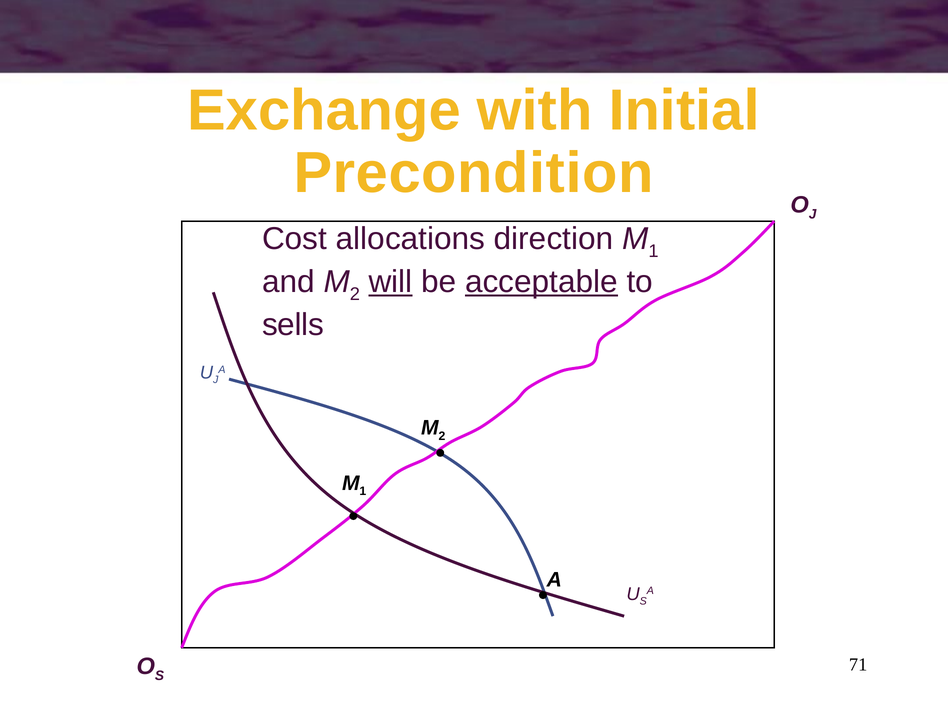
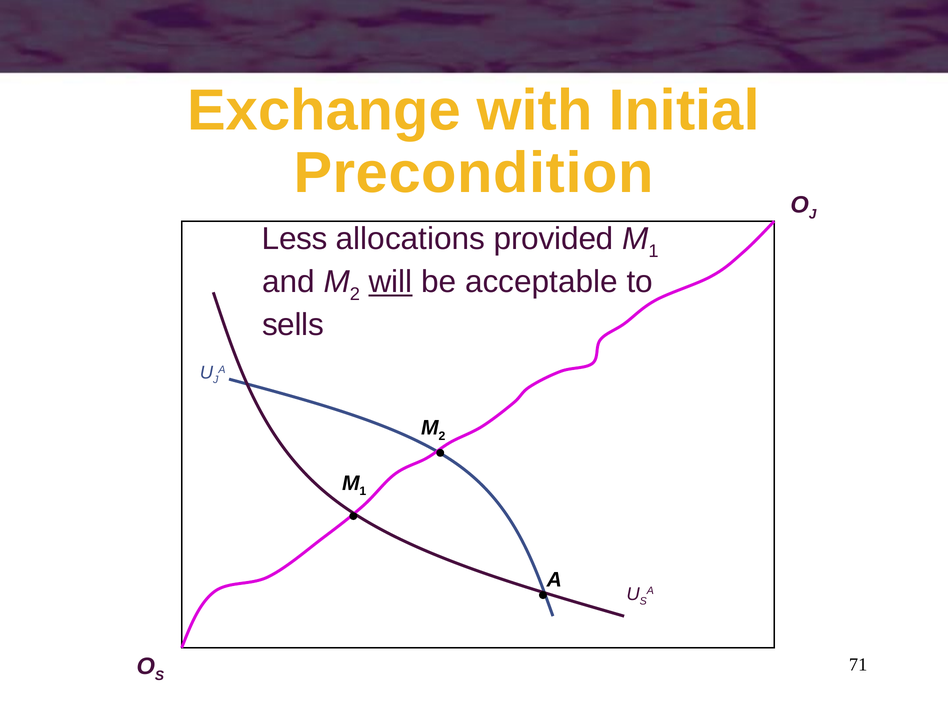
Cost: Cost -> Less (295, 239)
direction: direction -> provided (554, 239)
acceptable underline: present -> none (542, 282)
